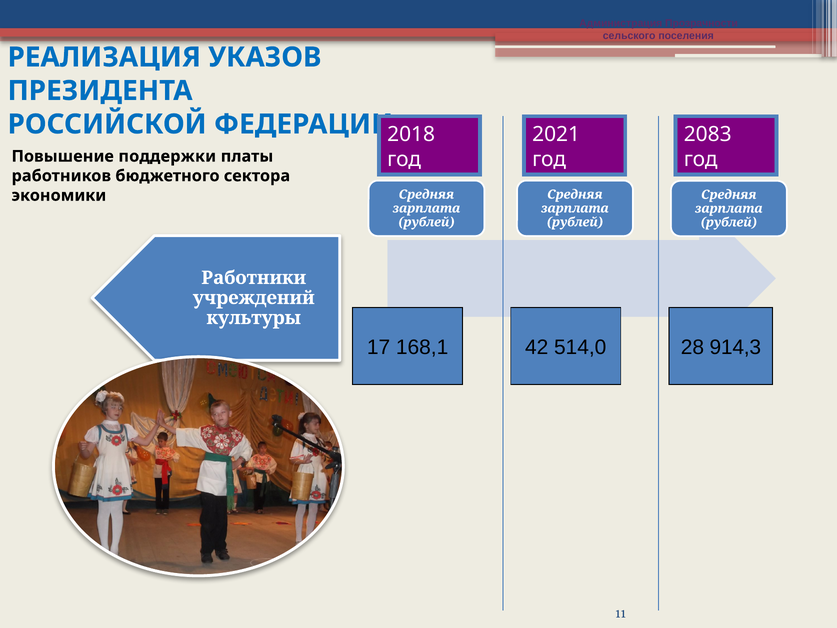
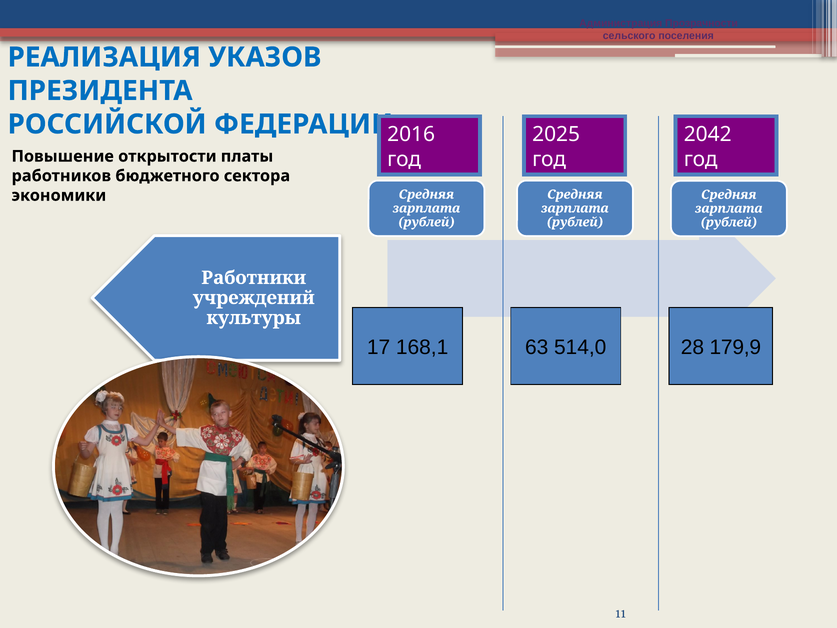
2018: 2018 -> 2016 (411, 134)
2021: 2021 -> 2025 (556, 134)
2083: 2083 -> 2042 (708, 134)
поддержки: поддержки -> открытости (167, 156)
42: 42 -> 63 (537, 347)
914,3: 914,3 -> 179,9 (735, 347)
